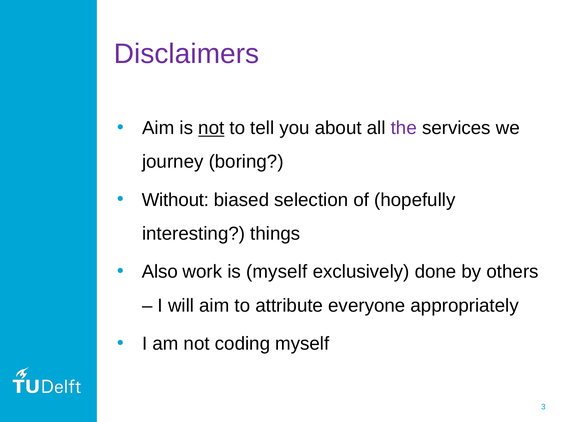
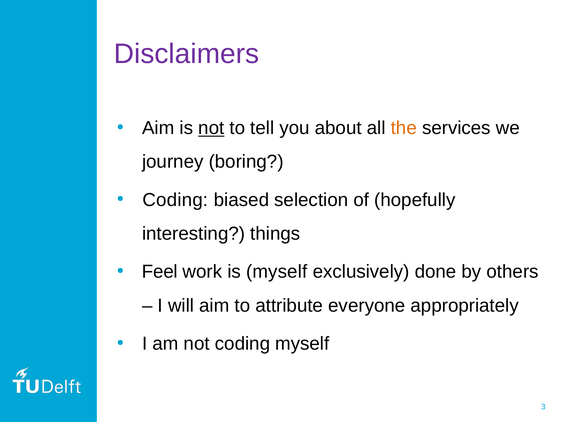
the colour: purple -> orange (404, 128)
Without: Without -> Coding (175, 200)
Also: Also -> Feel (160, 271)
